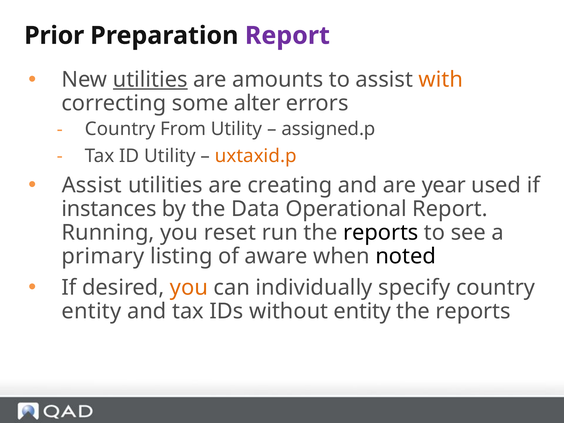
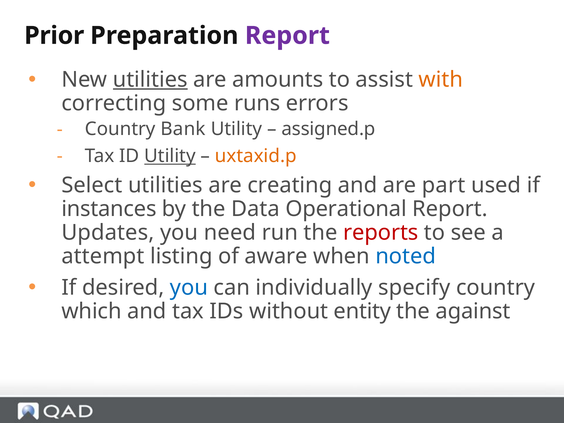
alter: alter -> runs (257, 103)
From: From -> Bank (183, 129)
Utility underline: none -> present (170, 156)
Assist: Assist -> Select (92, 185)
year: year -> part (444, 185)
Running: Running -> Updates (108, 233)
reset: reset -> need (230, 233)
reports colour: black -> red (381, 233)
primary: primary -> attempt (103, 256)
noted colour: black -> blue (406, 256)
you colour: orange -> blue (189, 288)
entity: entity -> which (92, 311)
reports: reports -> against (473, 311)
